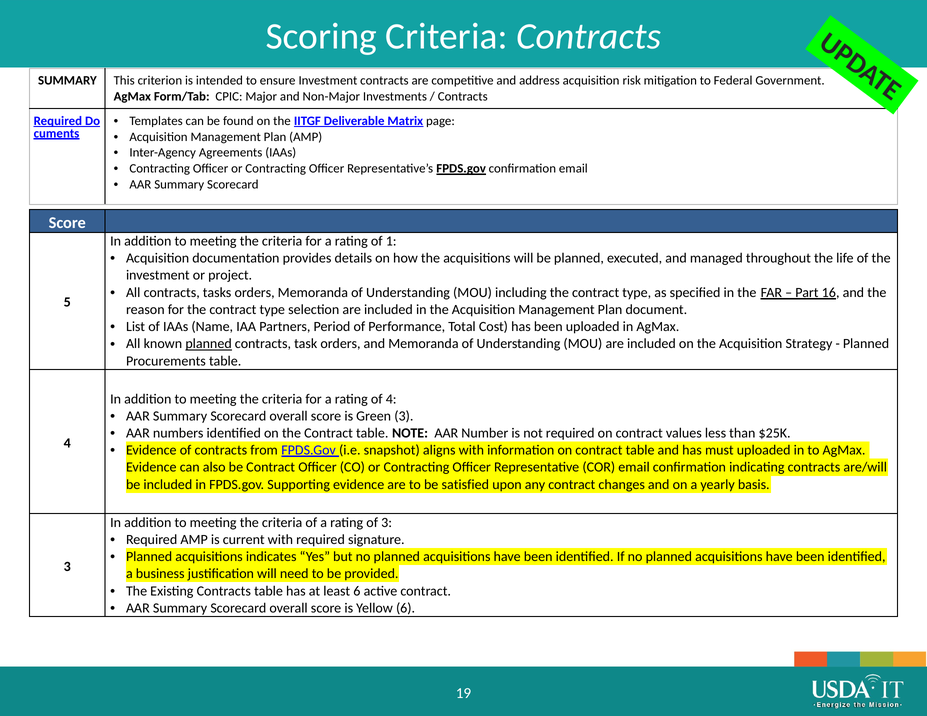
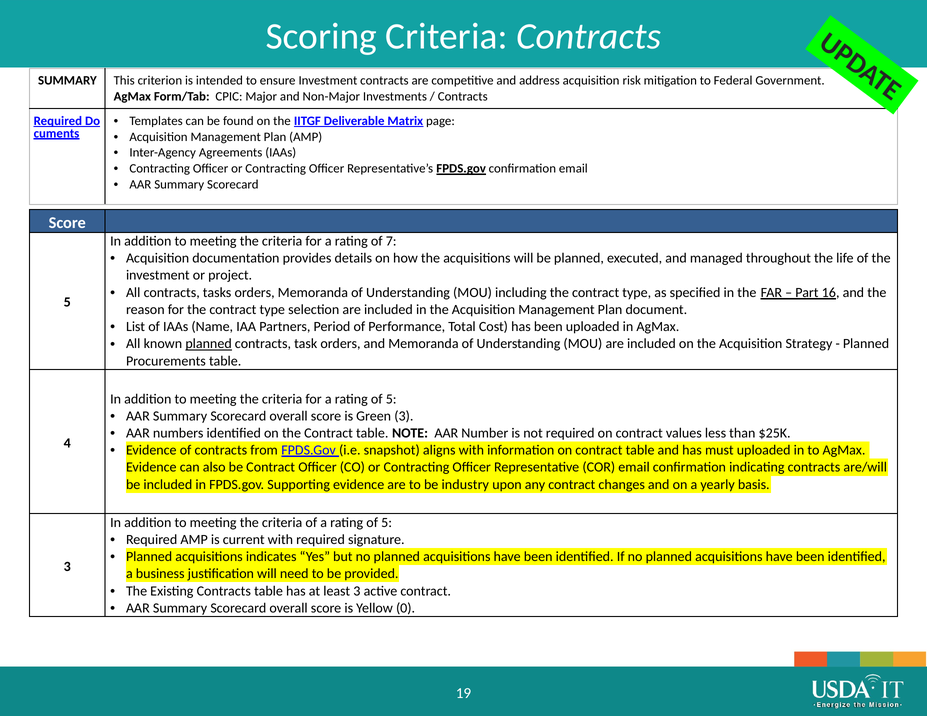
1: 1 -> 7 (391, 241)
4: 4 -> 5 (391, 399)
satisfied: satisfied -> industry (465, 485)
3: 3 -> 5 (387, 523)
least 6: 6 -> 3 (357, 591)
Yellow 6: 6 -> 0 (406, 608)
